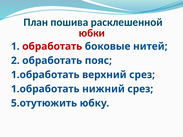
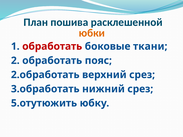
юбки colour: red -> orange (92, 33)
нитей: нитей -> ткани (150, 46)
1.обработать: 1.обработать -> 2.обработать (45, 75)
1.обработать: 1.обработать -> 3.обработать (45, 89)
